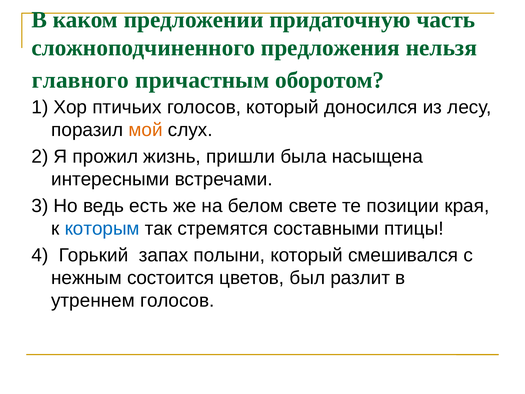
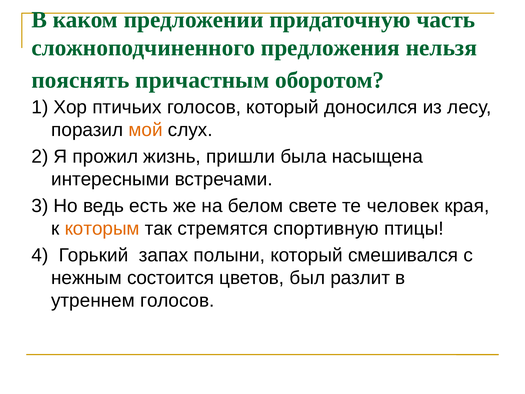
главного: главного -> пояснять (80, 80)
позиции: позиции -> человек (403, 206)
которым colour: blue -> orange (102, 228)
составными: составными -> спортивную (326, 228)
